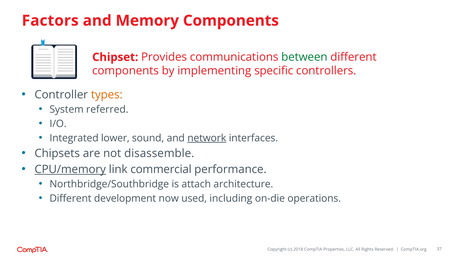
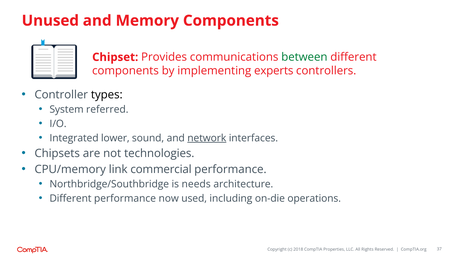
Factors: Factors -> Unused (50, 21)
specific: specific -> experts (274, 71)
types colour: orange -> black (107, 95)
disassemble: disassemble -> technologies (159, 153)
CPU/memory underline: present -> none (70, 169)
attach: attach -> needs (196, 184)
Different development: development -> performance (125, 198)
